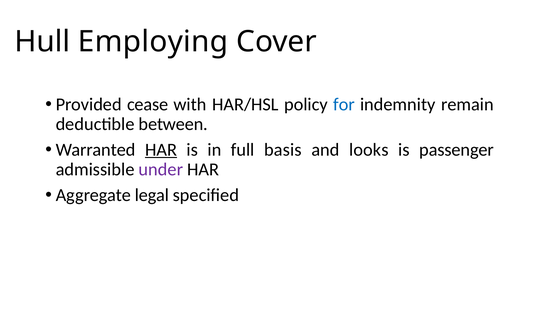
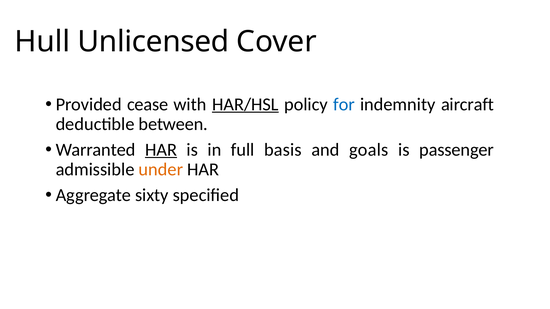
Employing: Employing -> Unlicensed (153, 42)
HAR/HSL underline: none -> present (245, 104)
remain: remain -> aircraft (467, 104)
looks: looks -> goals (369, 150)
under colour: purple -> orange (161, 170)
legal: legal -> sixty (152, 195)
